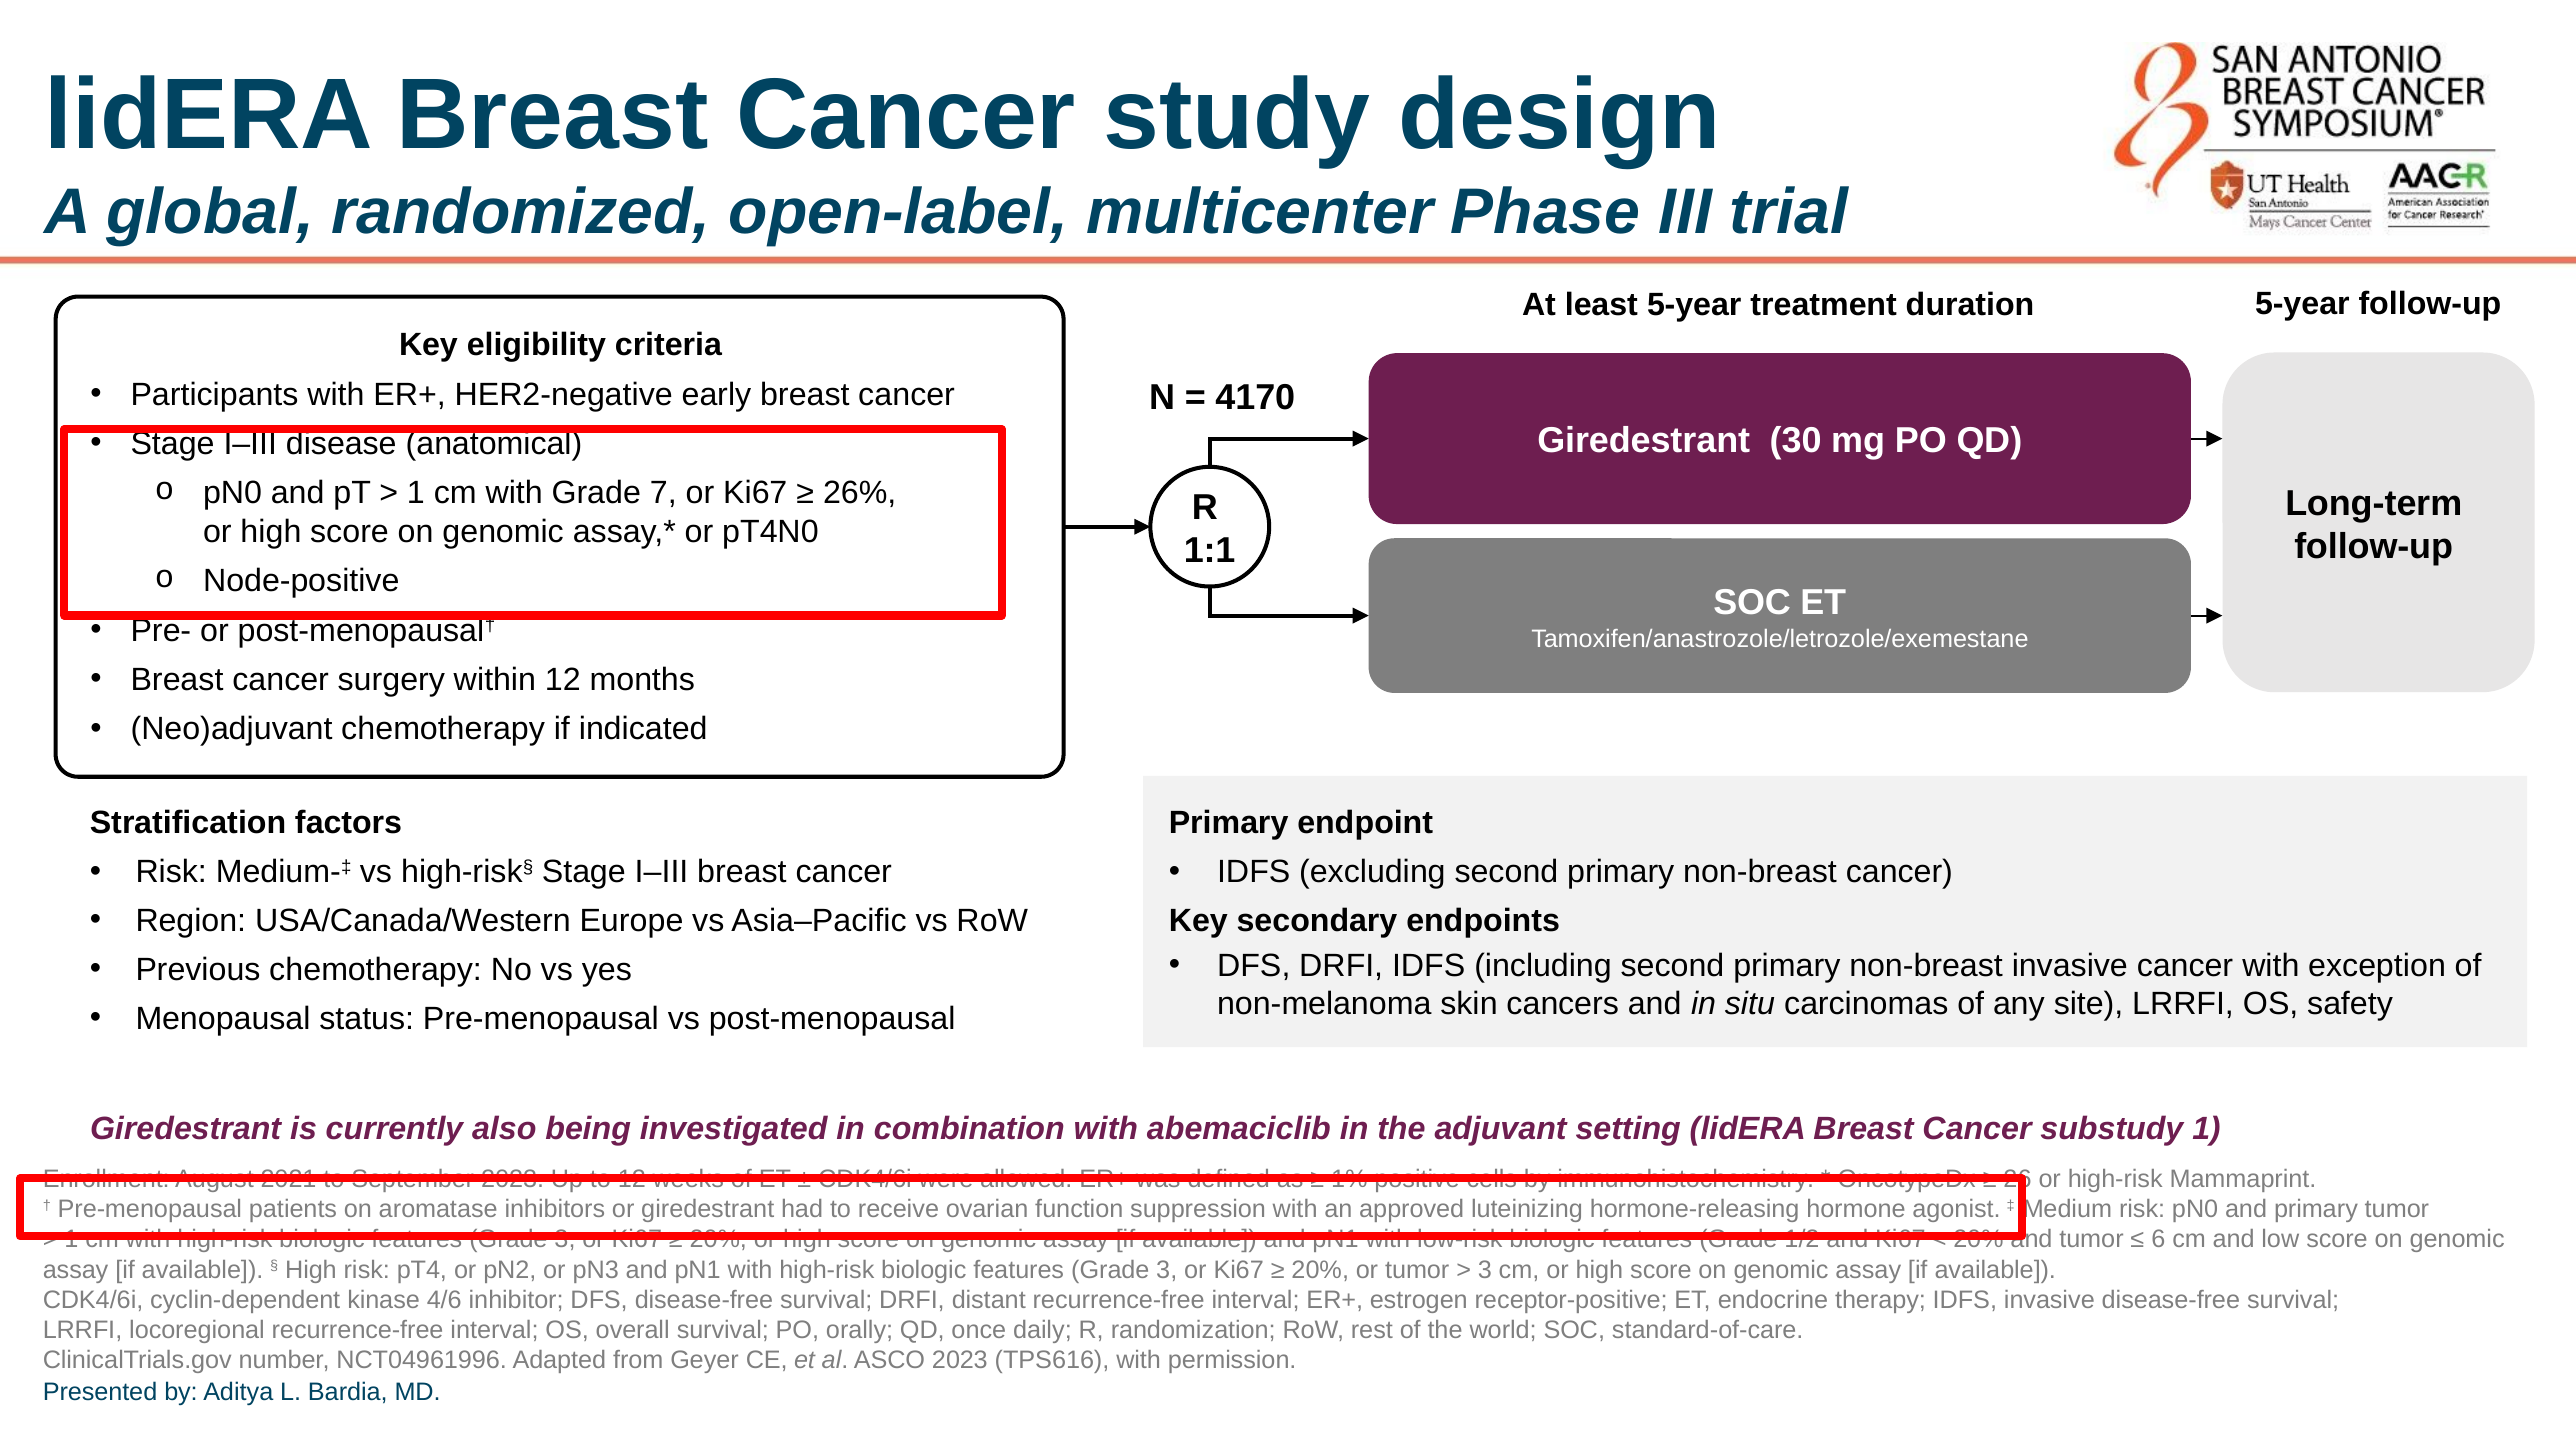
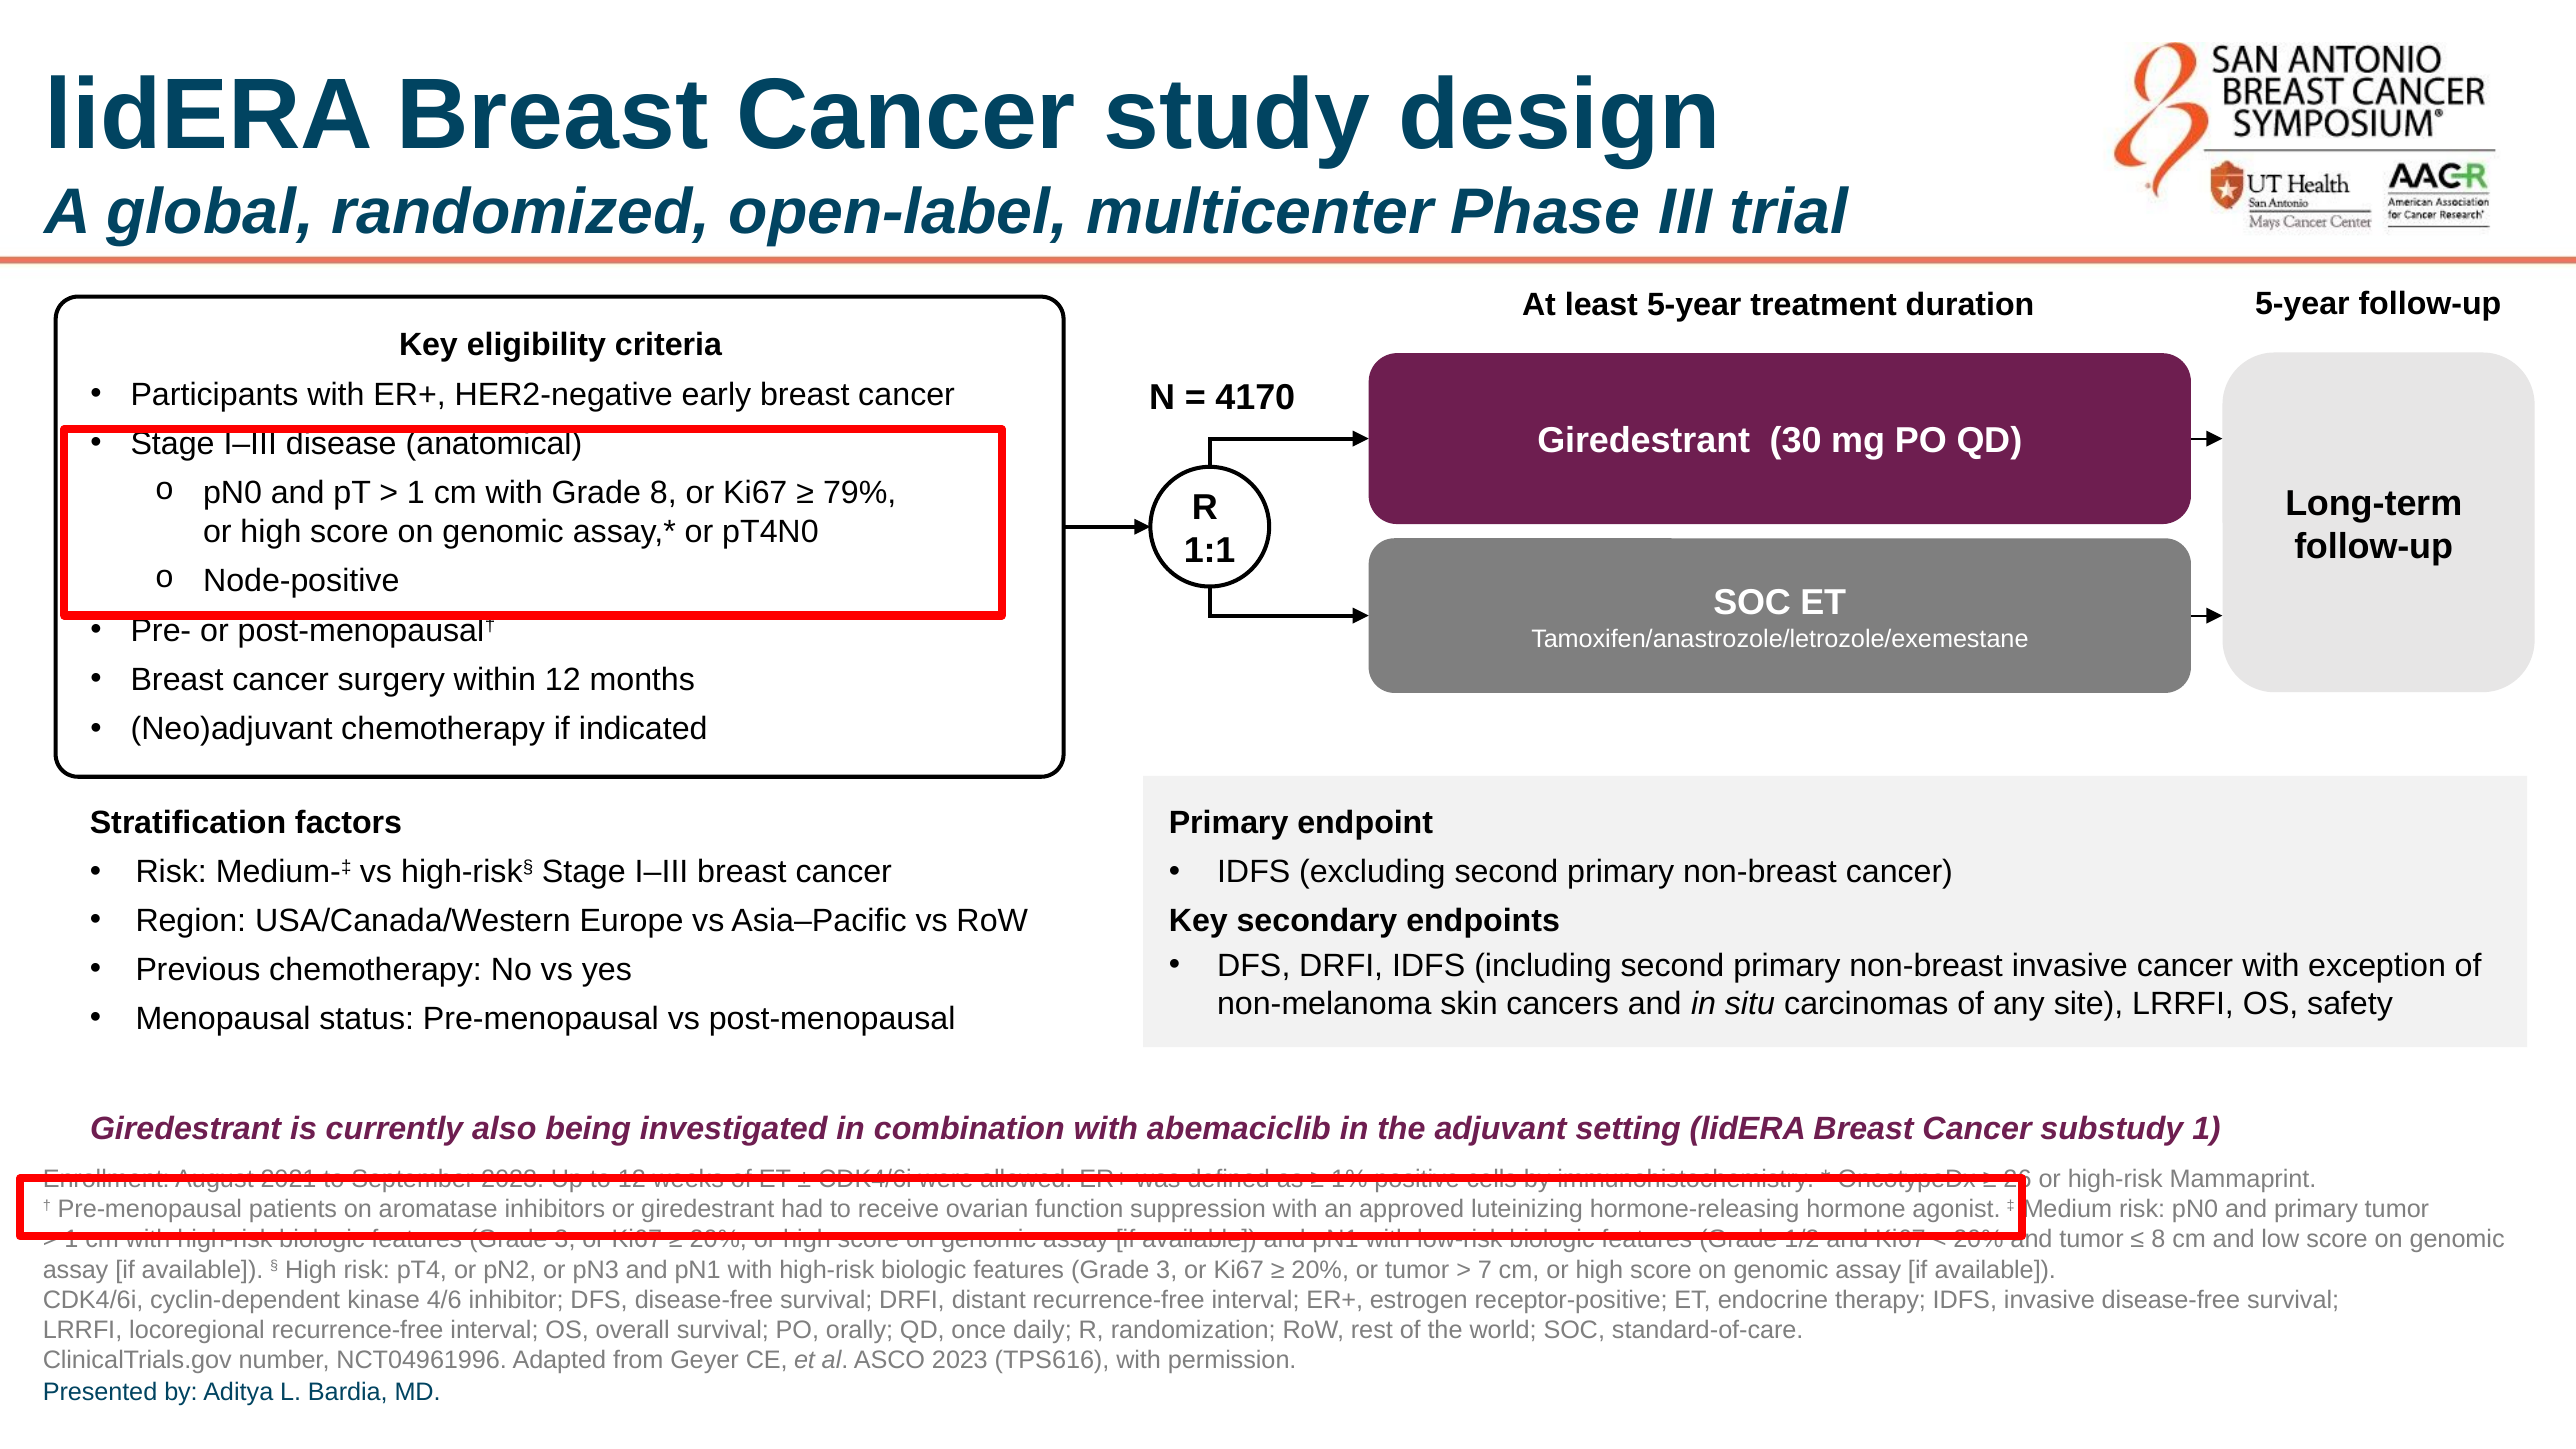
Grade 7: 7 -> 8 (663, 493)
26%: 26% -> 79% (860, 493)
6: 6 -> 8 (2158, 1240)
3: 3 -> 7 (1485, 1270)
